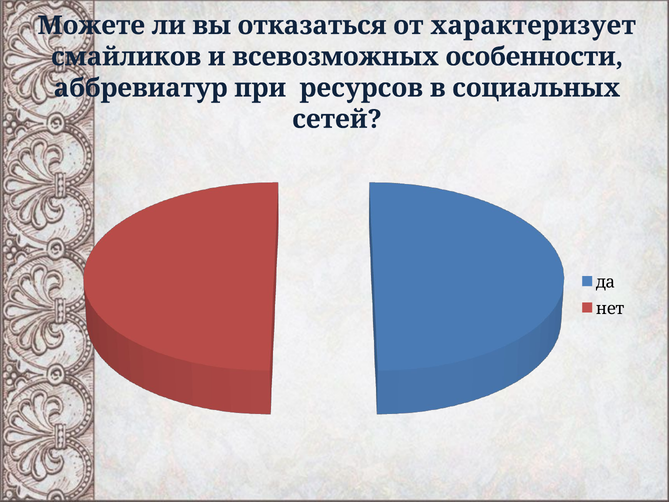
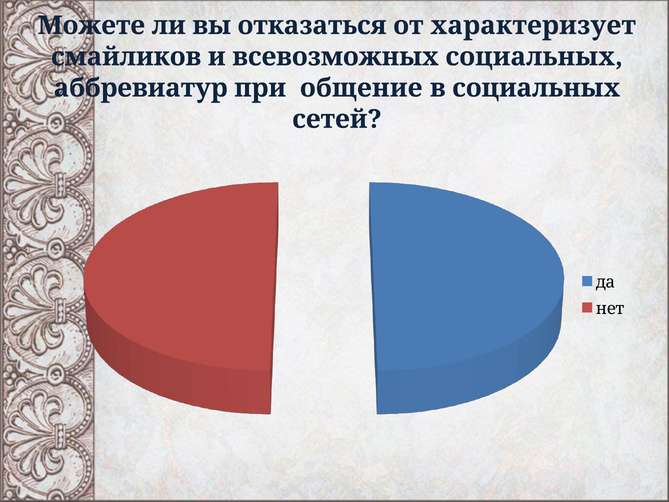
всевозможных особенности: особенности -> социальных (534, 57)
ресурсов: ресурсов -> общение (361, 88)
